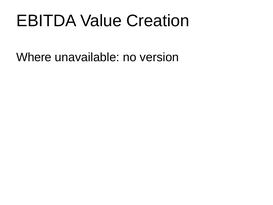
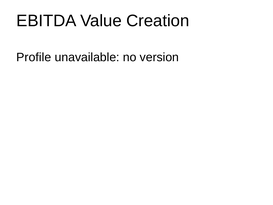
Where: Where -> Profile (34, 57)
